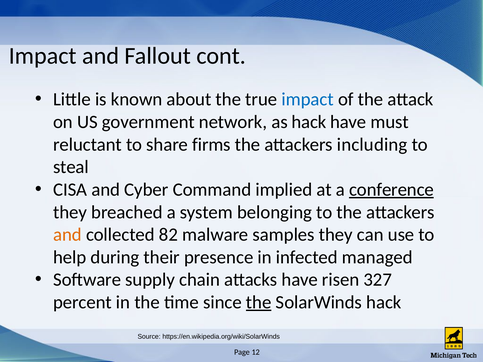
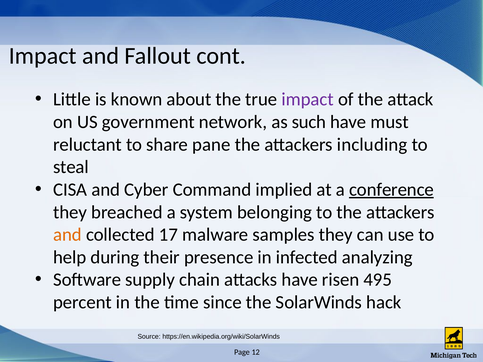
impact colour: blue -> purple (308, 100)
as hack: hack -> such (309, 122)
firms: firms -> pane (211, 145)
82: 82 -> 17 (169, 235)
managed: managed -> analyzing (377, 257)
327: 327 -> 495 (378, 280)
the underline: present -> none (259, 303)
